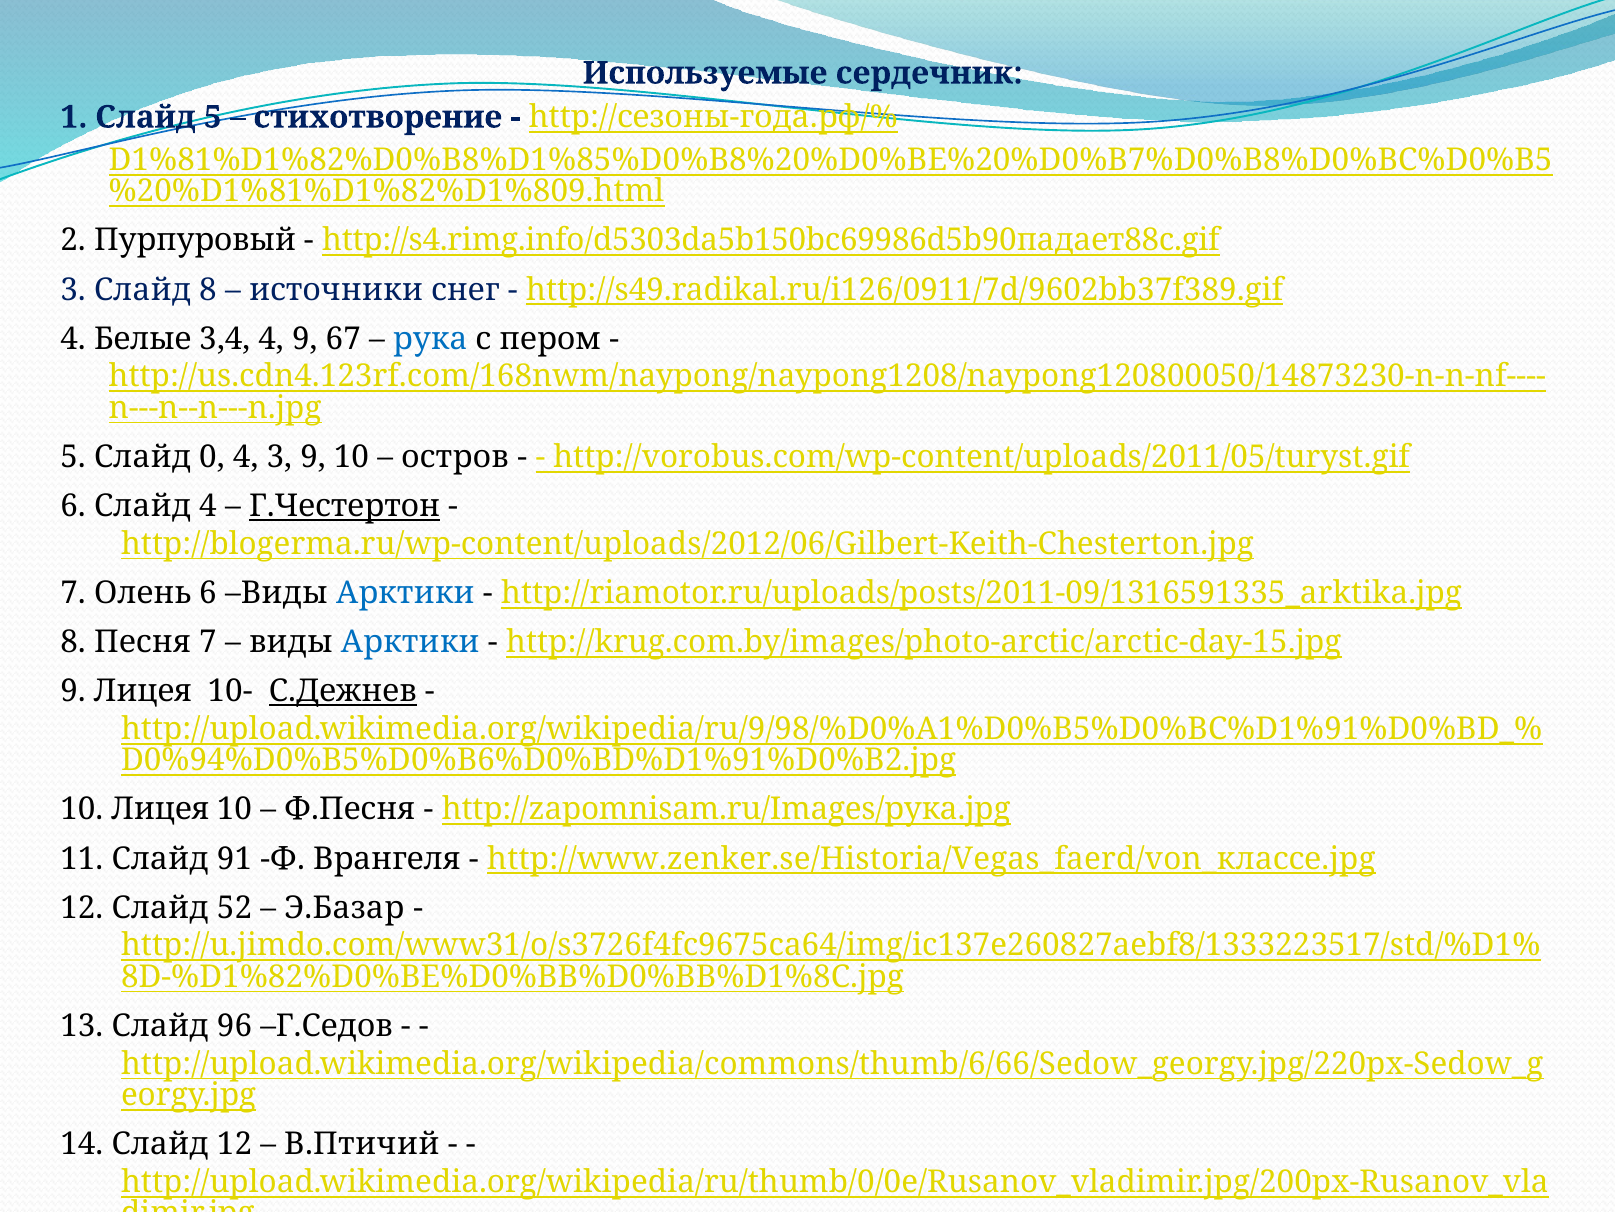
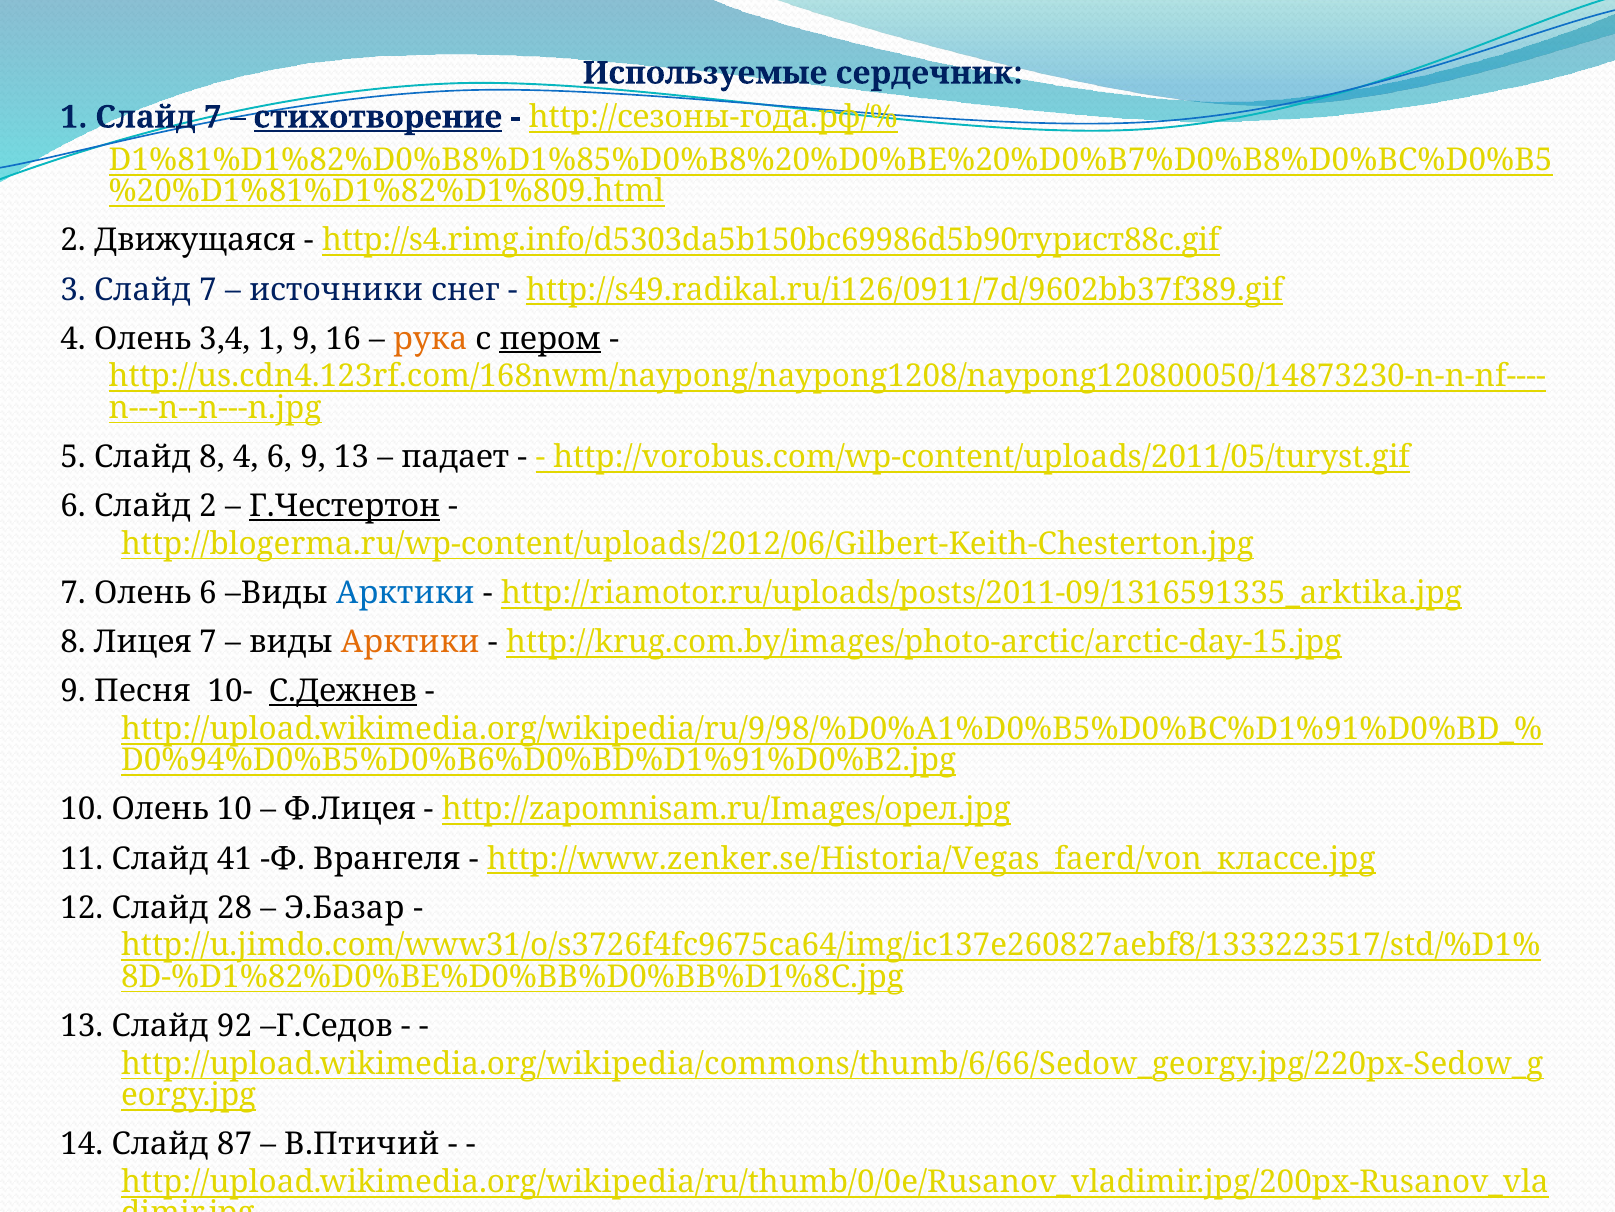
1 Слайд 5: 5 -> 7 (213, 117)
стихотворение underline: none -> present (378, 117)
Пурпуровый: Пурпуровый -> Движущаяся (195, 240)
http://s4.rimg.info/d5303da5b150bc69986d5b90падает88c.gif: http://s4.rimg.info/d5303da5b150bc69986d5b90падает88c.gif -> http://s4.rimg.info/d5303da5b150bc69986d5b90турист88c.gif (771, 240)
3 Слайд 8: 8 -> 7 (208, 289)
4 Белые: Белые -> Олень (143, 339)
3,4 4: 4 -> 1 (271, 339)
67: 67 -> 16 (343, 339)
рука colour: blue -> orange (430, 339)
пером underline: none -> present (550, 339)
Слайд 0: 0 -> 8 (212, 457)
4 3: 3 -> 6 (279, 457)
9 10: 10 -> 13 (351, 457)
остров: остров -> падает (455, 457)
Слайд 4: 4 -> 2 (208, 506)
Песня: Песня -> Лицея (143, 642)
Арктики colour: blue -> orange (410, 642)
9 Лицея: Лицея -> Песня (143, 691)
10 Лицея: Лицея -> Олень (160, 809)
Ф.Песня: Ф.Песня -> Ф.Лицея (350, 809)
http://zapomnisam.ru/Images/рука.jpg: http://zapomnisam.ru/Images/рука.jpg -> http://zapomnisam.ru/Images/орел.jpg (726, 809)
91: 91 -> 41 (235, 858)
52: 52 -> 28 (235, 907)
96: 96 -> 92 (235, 1025)
Слайд 12: 12 -> 87 (235, 1144)
